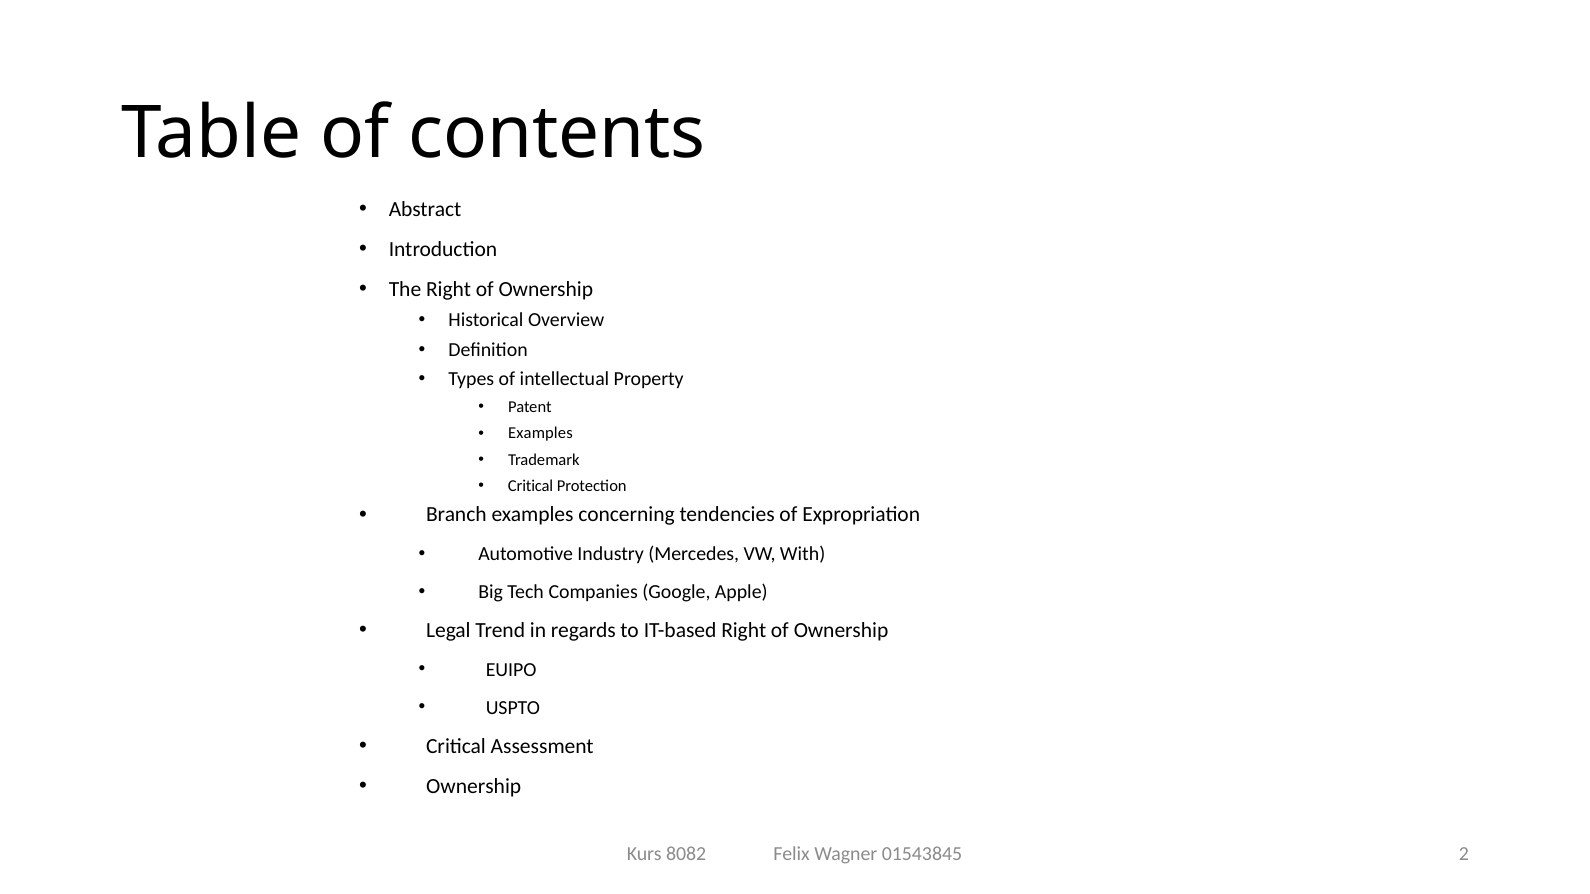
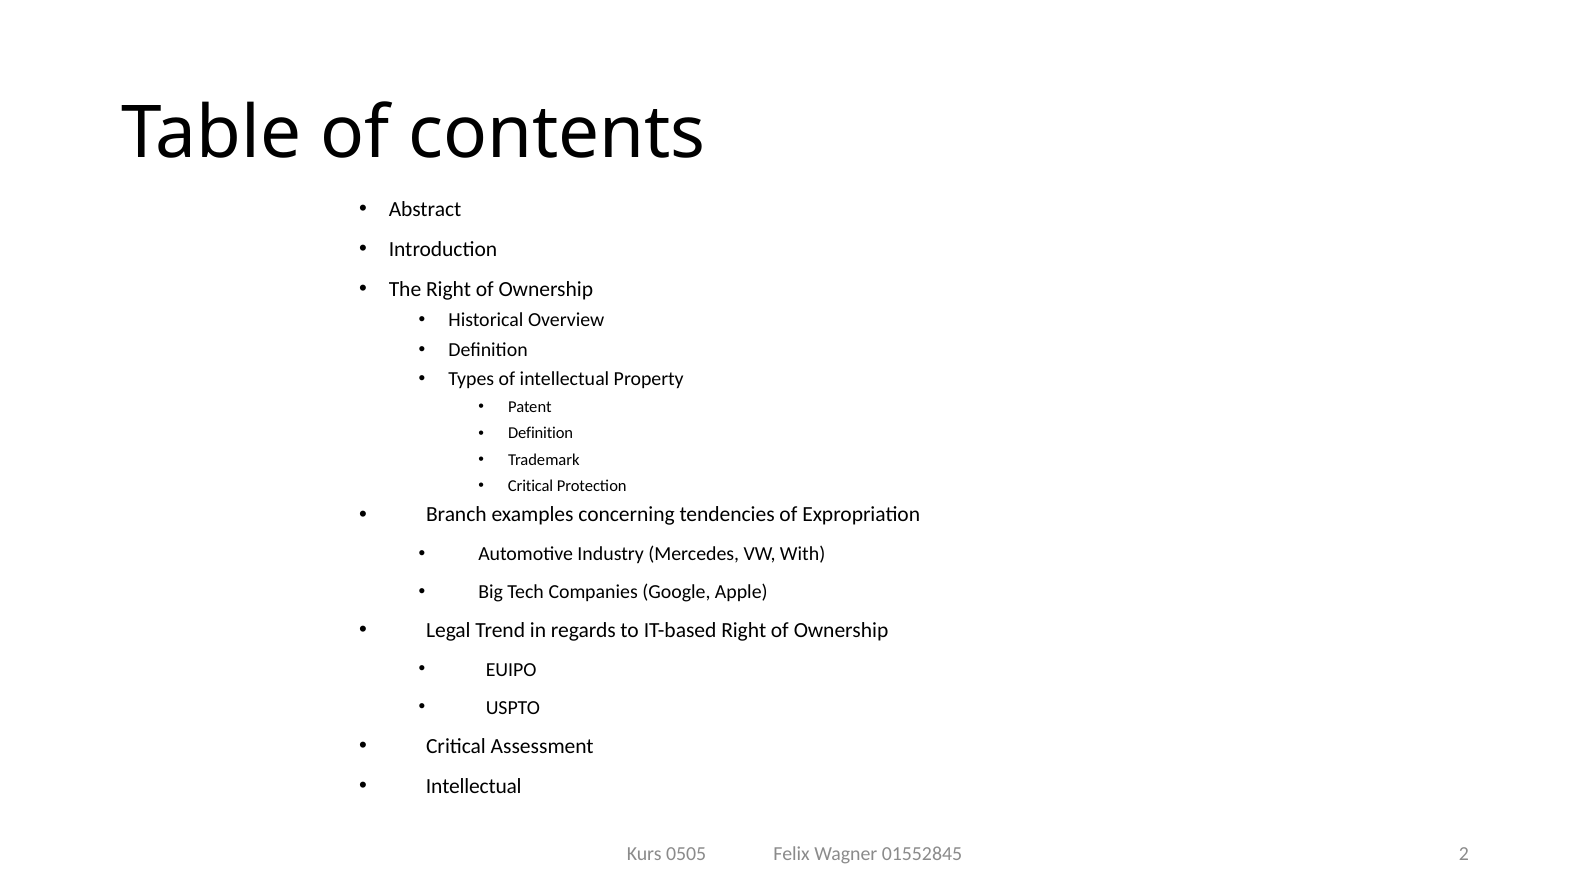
Examples: Examples -> Definition (541, 434)
Ownership: Ownership -> Intellectual (474, 787)
8082: 8082 -> 0505 (686, 854)
01543845: 01543845 -> 01552845 (922, 854)
